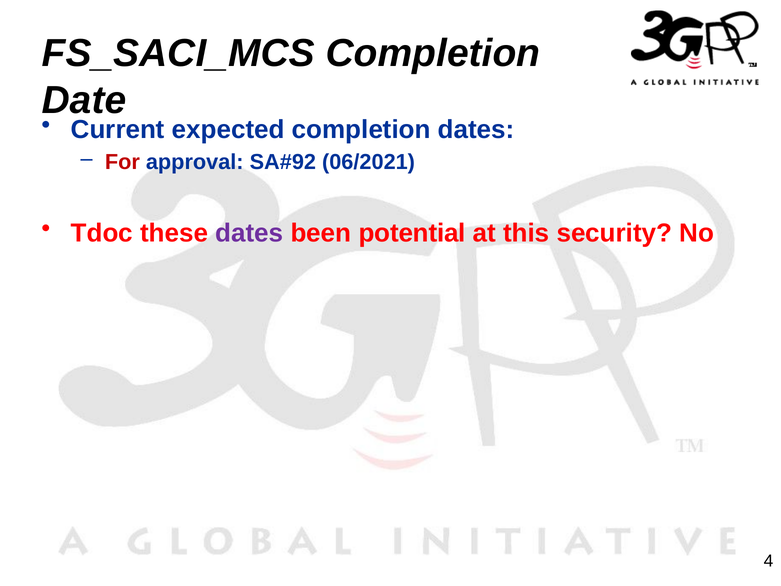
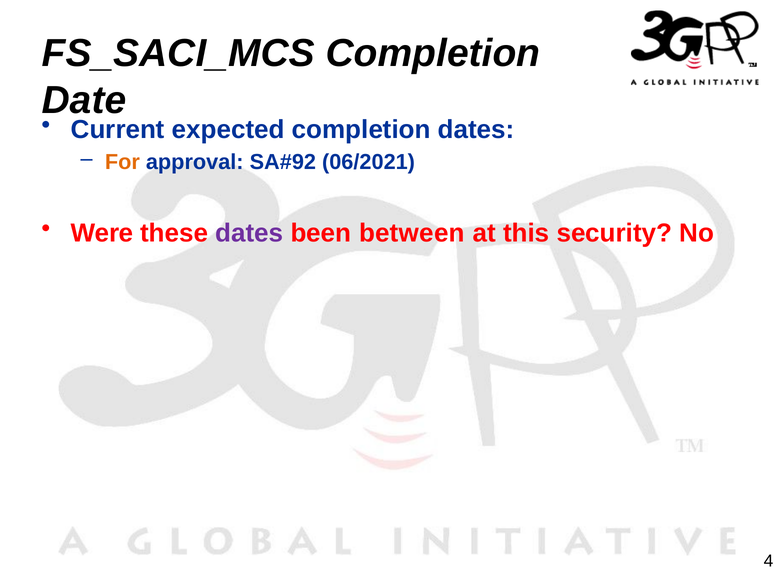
For colour: red -> orange (122, 162)
Tdoc: Tdoc -> Were (102, 233)
potential: potential -> between (412, 233)
